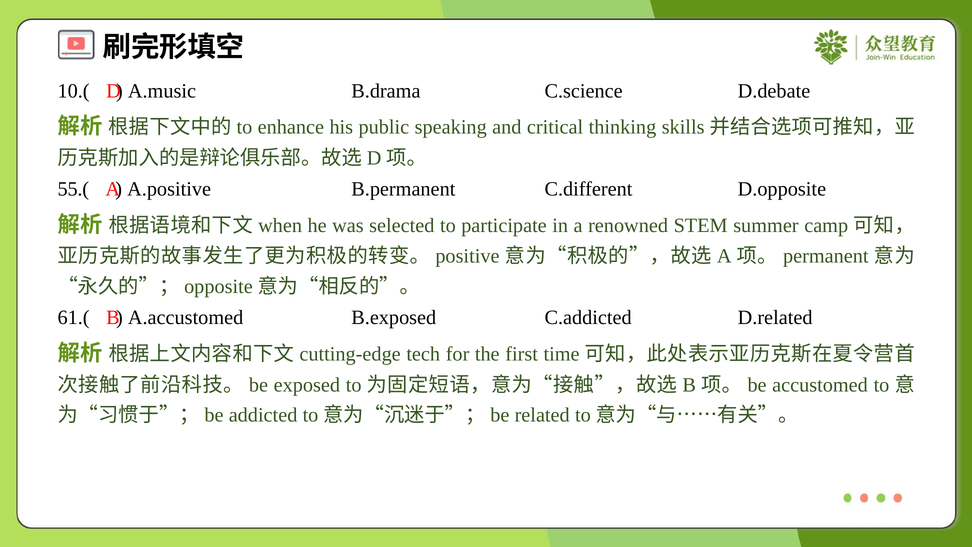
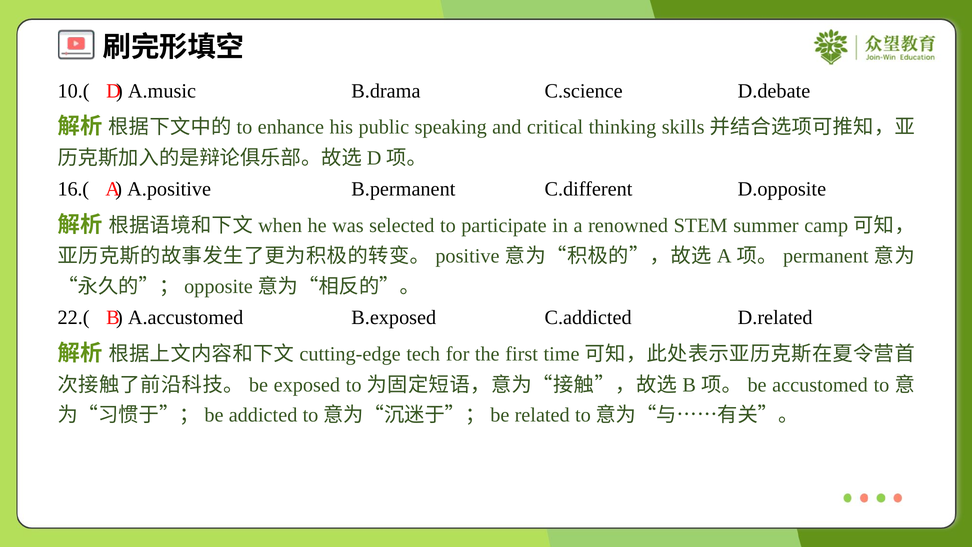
55.(: 55.( -> 16.( (73, 189)
61.(: 61.( -> 22.( (74, 317)
